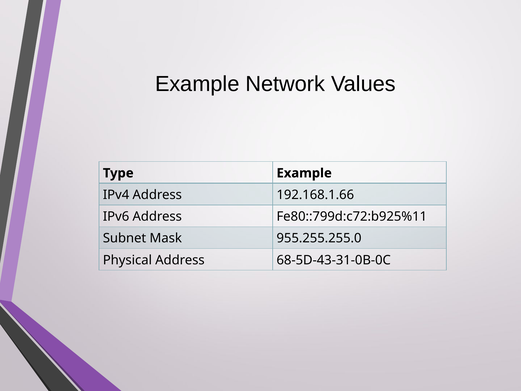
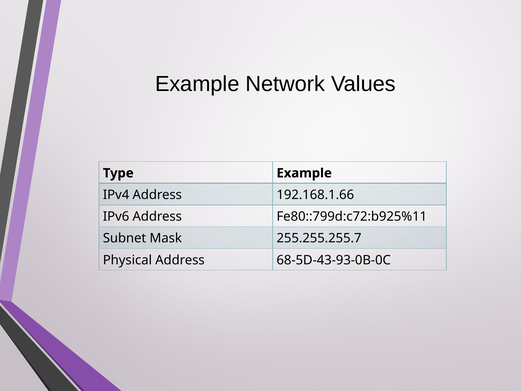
955.255.255.0: 955.255.255.0 -> 255.255.255.7 (319, 238)
68-5D-43-31-0B-0C: 68-5D-43-31-0B-0C -> 68-5D-43-93-0B-0C (334, 260)
